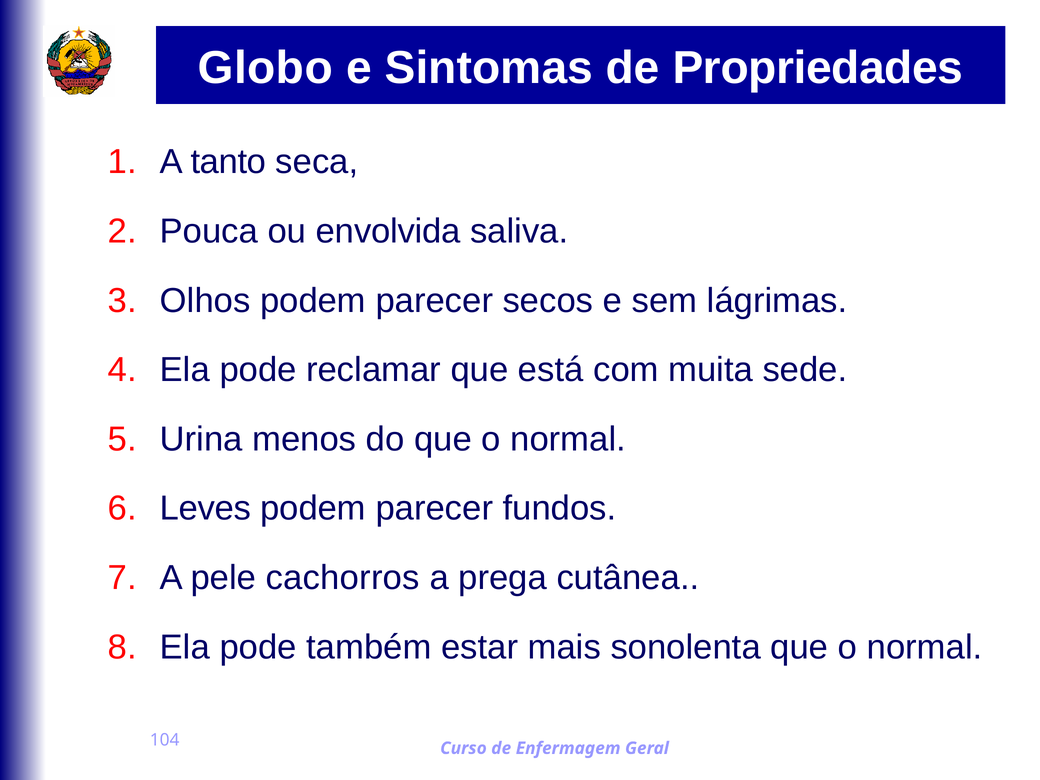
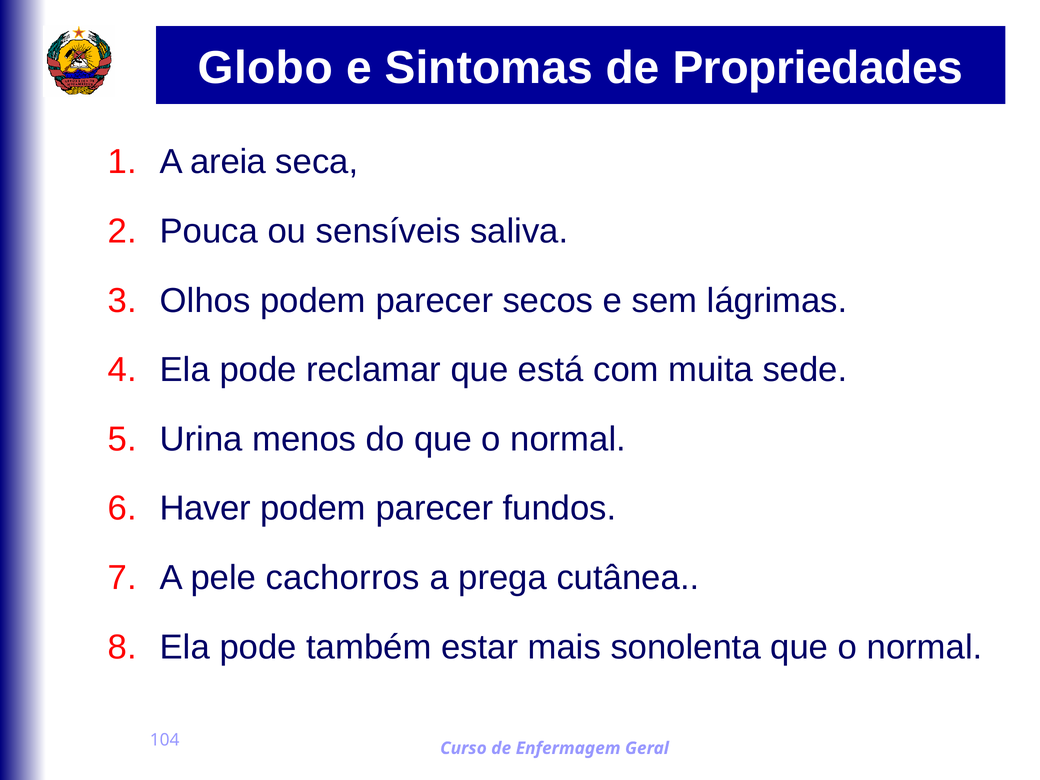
tanto: tanto -> areia (228, 162)
envolvida: envolvida -> sensíveis (388, 231)
Leves: Leves -> Haver (205, 509)
